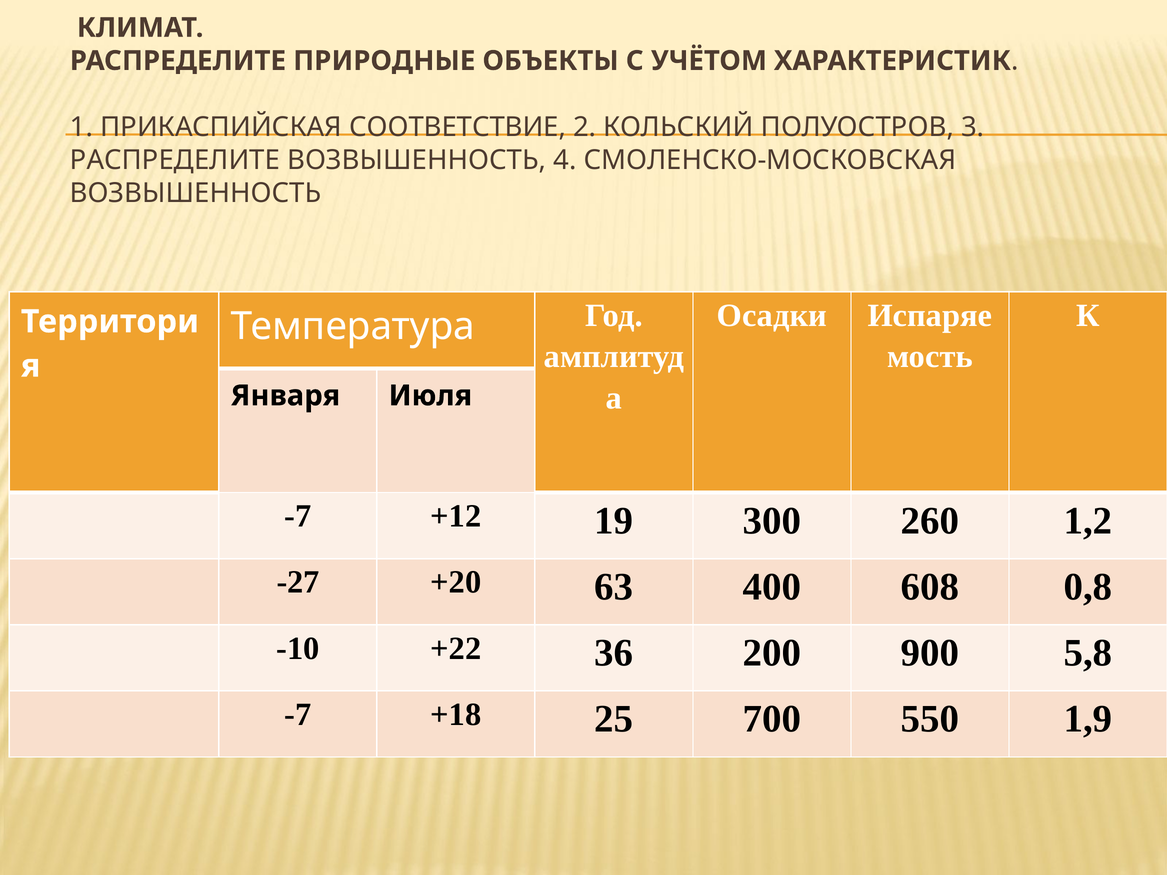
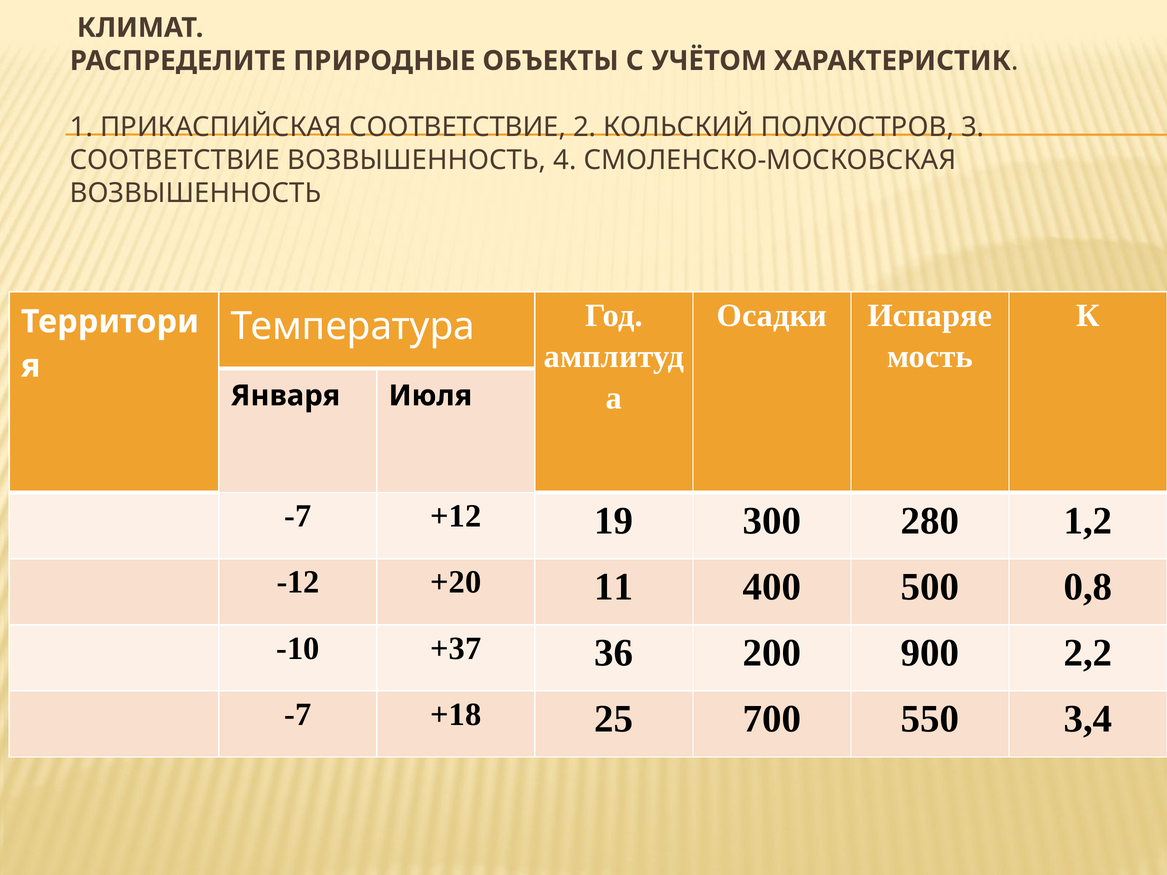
РАСПРЕДЕЛИТЕ: РАСПРЕДЕЛИТЕ -> СООТВЕТСТВИЕ (175, 160)
260: 260 -> 280 (930, 521)
-27: -27 -> -12 (298, 582)
63: 63 -> 11 (614, 587)
608: 608 -> 500 (930, 587)
+22: +22 -> +37 (456, 649)
5,8: 5,8 -> 2,2 (1088, 653)
1,9: 1,9 -> 3,4 (1088, 719)
